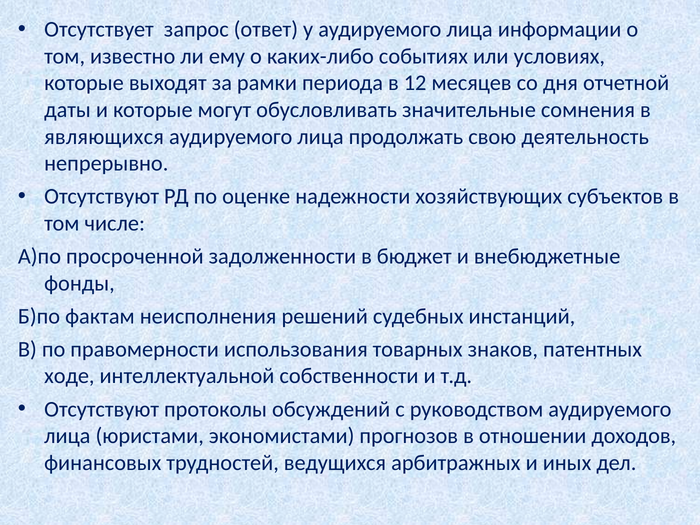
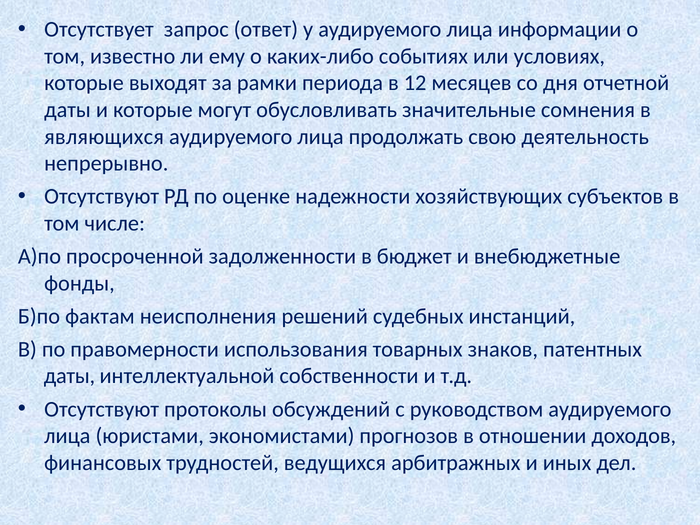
ходе: ходе -> даты (69, 376)
